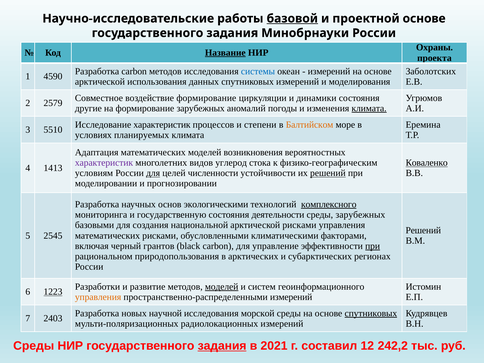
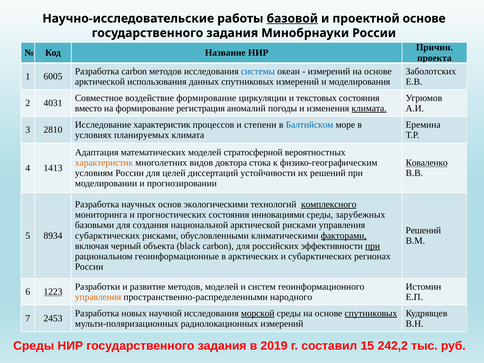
Охраны: Охраны -> Причин (434, 48)
Название underline: present -> none (225, 53)
4590: 4590 -> 6005 (53, 76)
динамики: динамики -> текстовых (317, 98)
2579: 2579 -> 4031 (53, 103)
другие: другие -> вместо (88, 108)
формирование зарубежных: зарубежных -> регистрация (201, 108)
Балтийском colour: orange -> blue (310, 125)
5510: 5510 -> 2810 (53, 130)
возникновения: возникновения -> стратосферной (253, 152)
характеристик colour: purple -> orange (104, 163)
углерод: углерод -> доктора (231, 163)
для underline: present -> none (153, 173)
численности: численности -> диссертаций (213, 173)
решений underline: present -> none (328, 173)
государственную: государственную -> прогностических (172, 215)
деятельности: деятельности -> инновациями (278, 215)
2545: 2545 -> 8934 (53, 236)
математических: математических -> субарктических (107, 236)
факторами underline: none -> present (344, 236)
грантов: грантов -> объекта (159, 246)
управление: управление -> российских (275, 246)
природопользования: природопользования -> геоинформационные (177, 256)
моделей underline: present -> none (222, 287)
пространственно-распределенными измерений: измерений -> народного (291, 297)
морской underline: none -> present (258, 313)
2403: 2403 -> 2453 (53, 318)
задания underline: present -> none (222, 346)
2021: 2021 -> 2019 (274, 346)
12: 12 -> 15 (367, 346)
